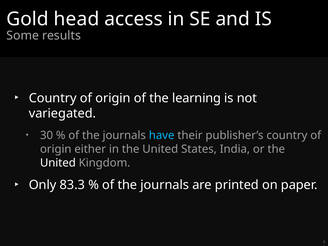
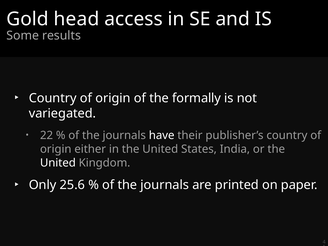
learning: learning -> formally (197, 98)
30: 30 -> 22 (47, 135)
have colour: light blue -> white (162, 135)
83.3: 83.3 -> 25.6 (72, 185)
